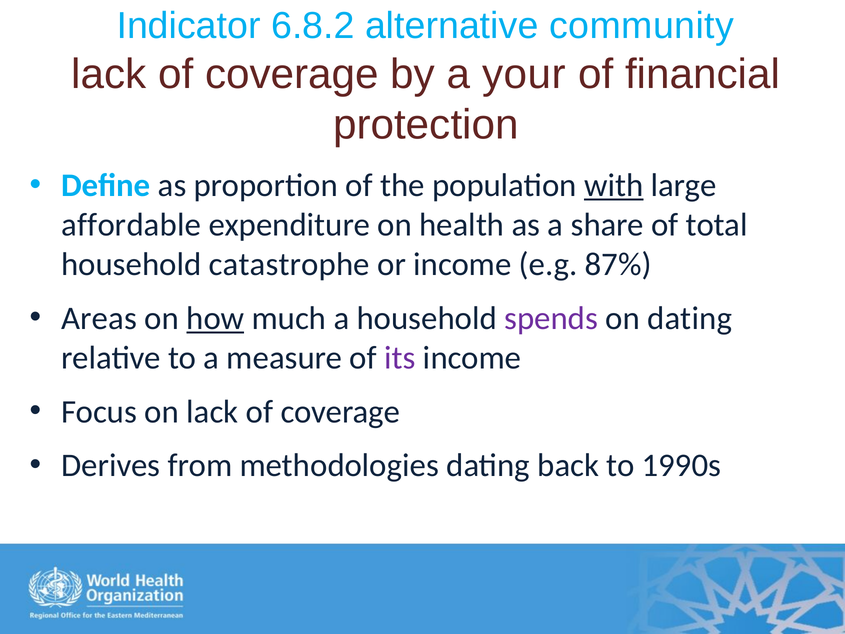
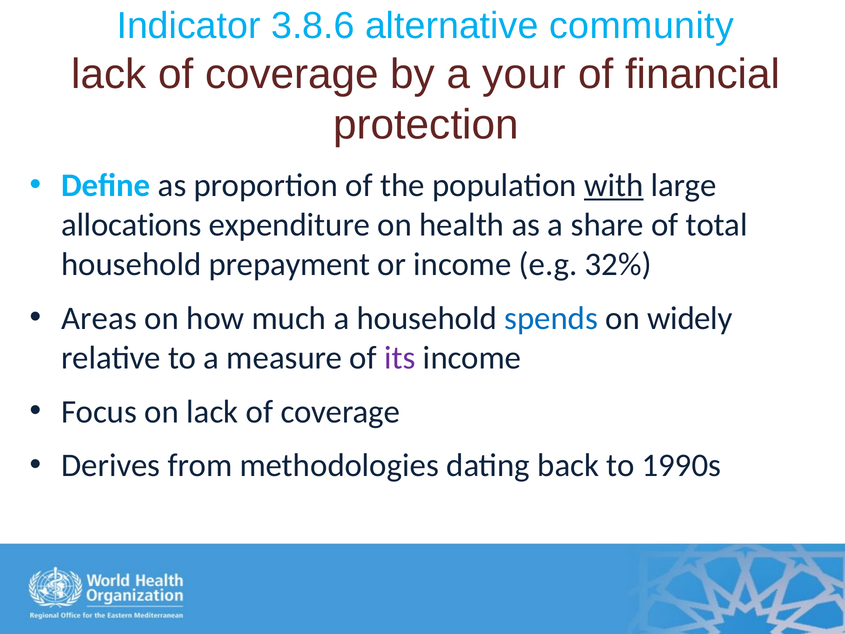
6.8.2: 6.8.2 -> 3.8.6 (313, 26)
affordable: affordable -> allocations (132, 225)
catastrophe: catastrophe -> prepayment (289, 264)
87%: 87% -> 32% (618, 264)
how underline: present -> none (215, 318)
spends colour: purple -> blue (551, 318)
on dating: dating -> widely (690, 318)
